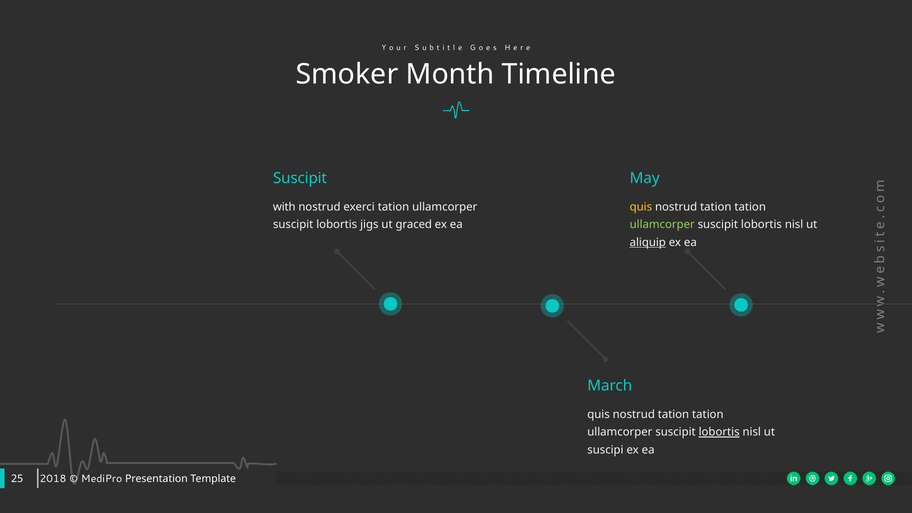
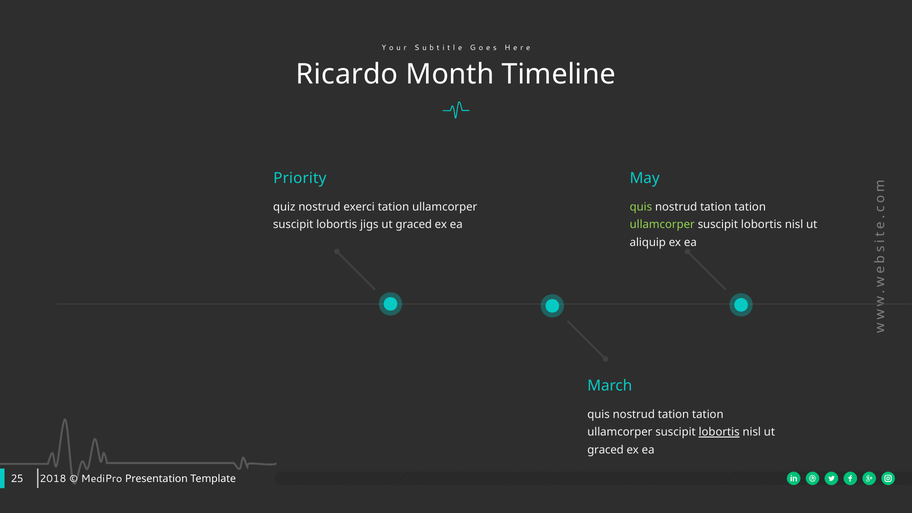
Smoker: Smoker -> Ricardo (347, 74)
Suscipit: Suscipit -> Priority (300, 178)
with: with -> quiz (284, 207)
quis colour: yellow -> light green (641, 207)
aliquip underline: present -> none (648, 242)
suscipi: suscipi -> graced (605, 450)
